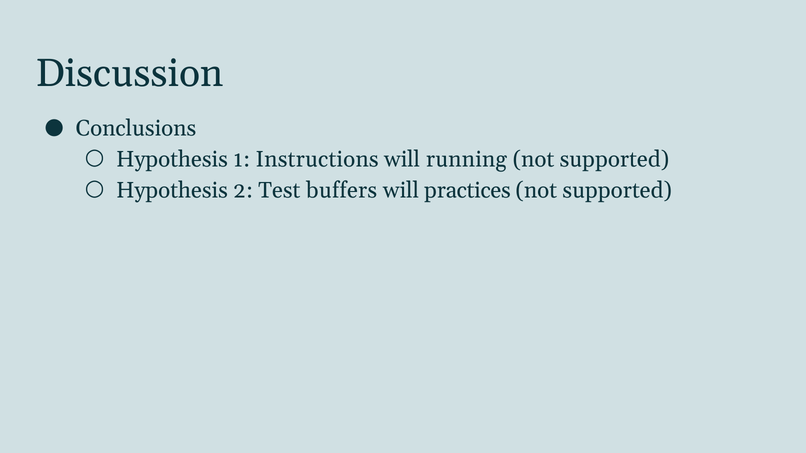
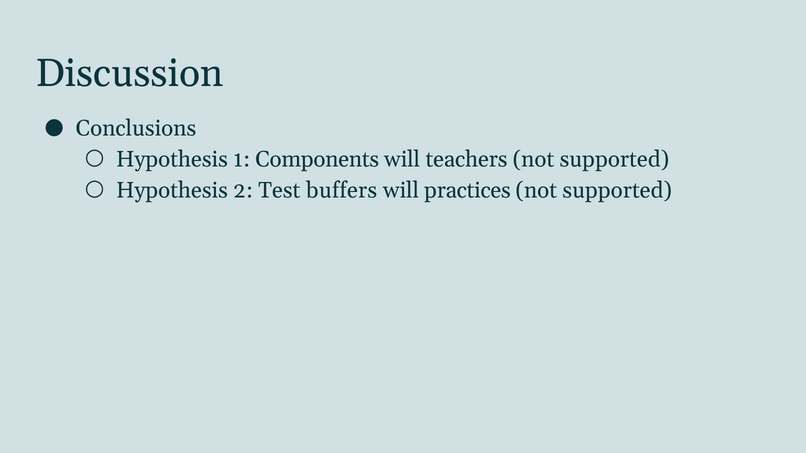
Instructions: Instructions -> Components (317, 160)
running: running -> teachers (467, 160)
